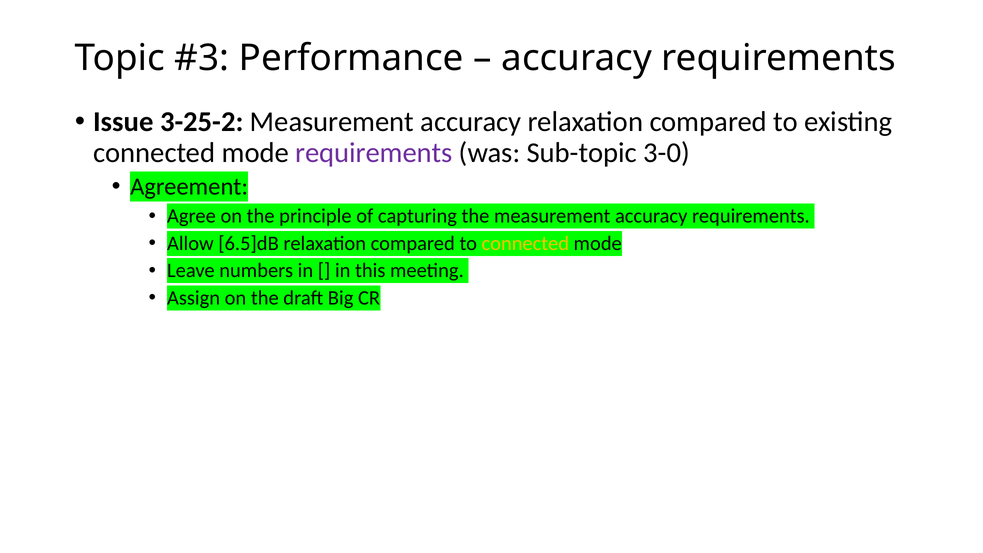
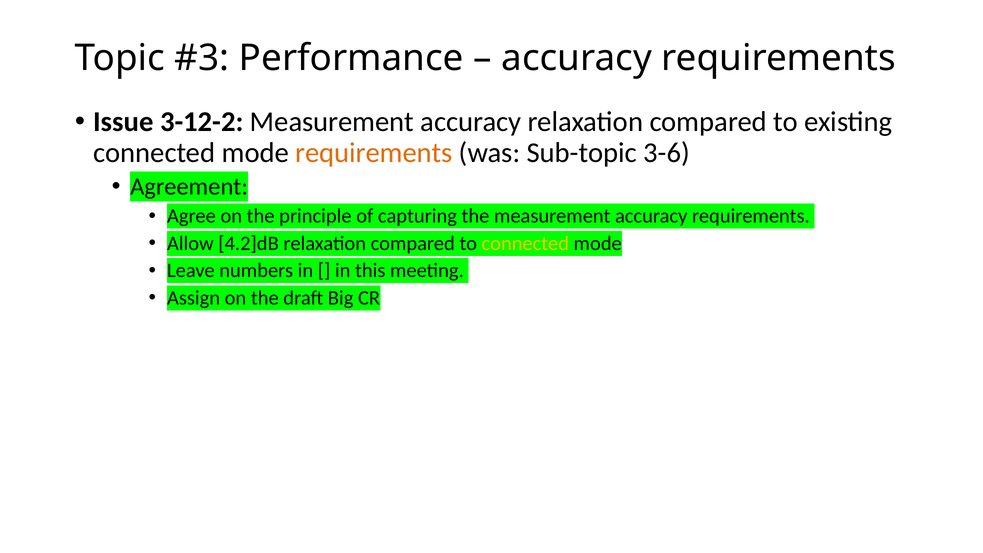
3-25-2: 3-25-2 -> 3-12-2 (202, 122)
requirements colour: purple -> orange (374, 153)
3-0: 3-0 -> 3-6 (666, 153)
6.5]dB: 6.5]dB -> 4.2]dB (249, 243)
